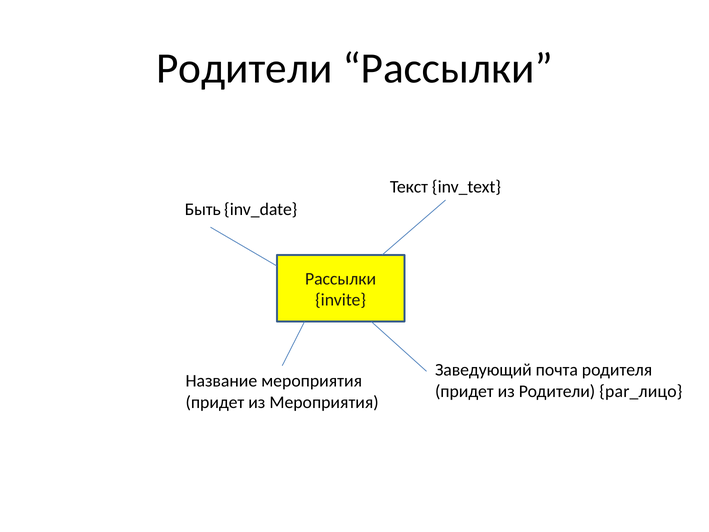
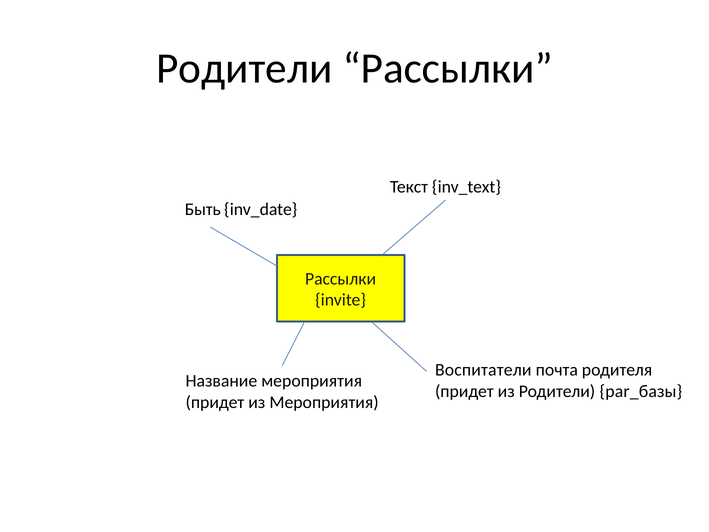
Заведующий: Заведующий -> Воспитатели (483, 370)
par_лицо: par_лицо -> par_базы (641, 391)
